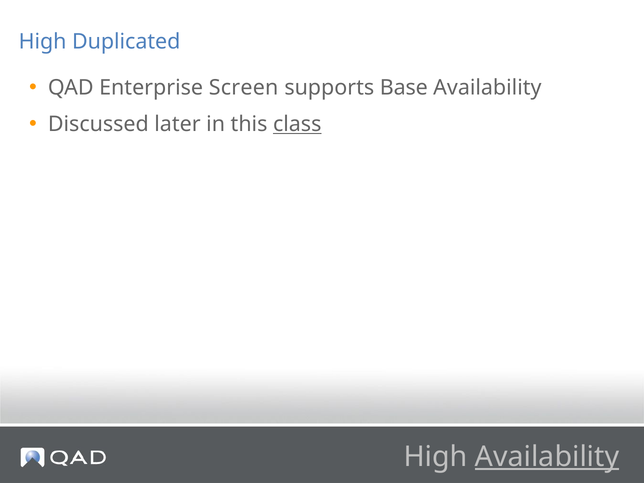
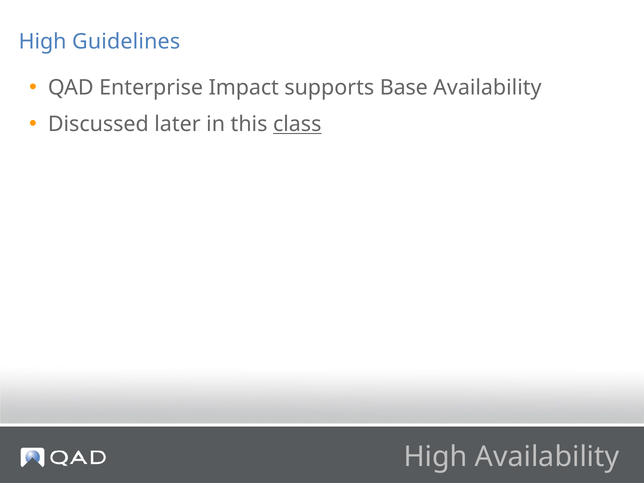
Duplicated: Duplicated -> Guidelines (126, 42)
Screen: Screen -> Impact (244, 88)
Availability underline: present -> none (547, 457)
